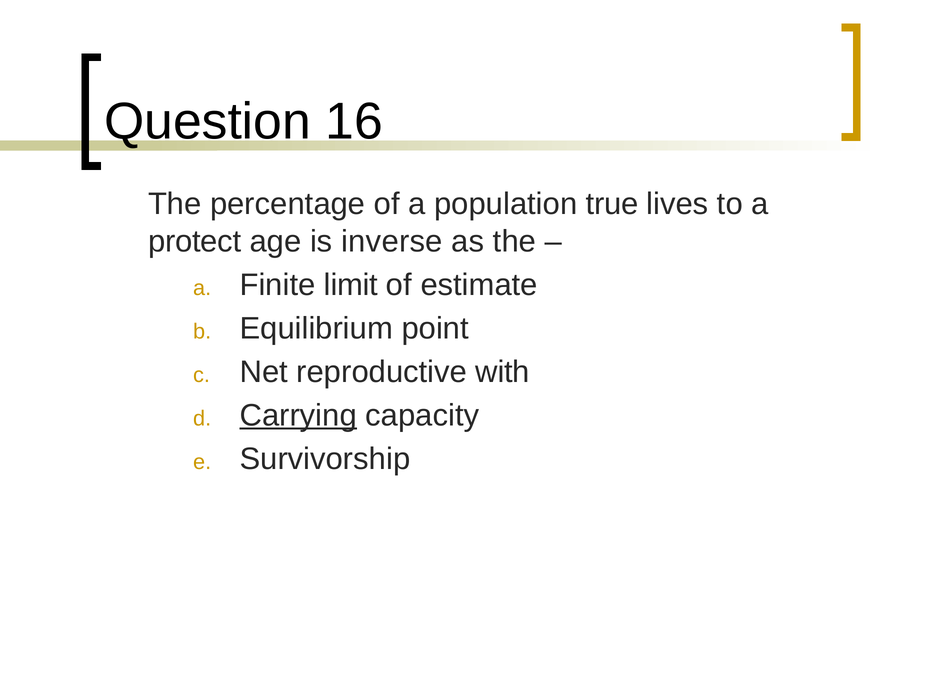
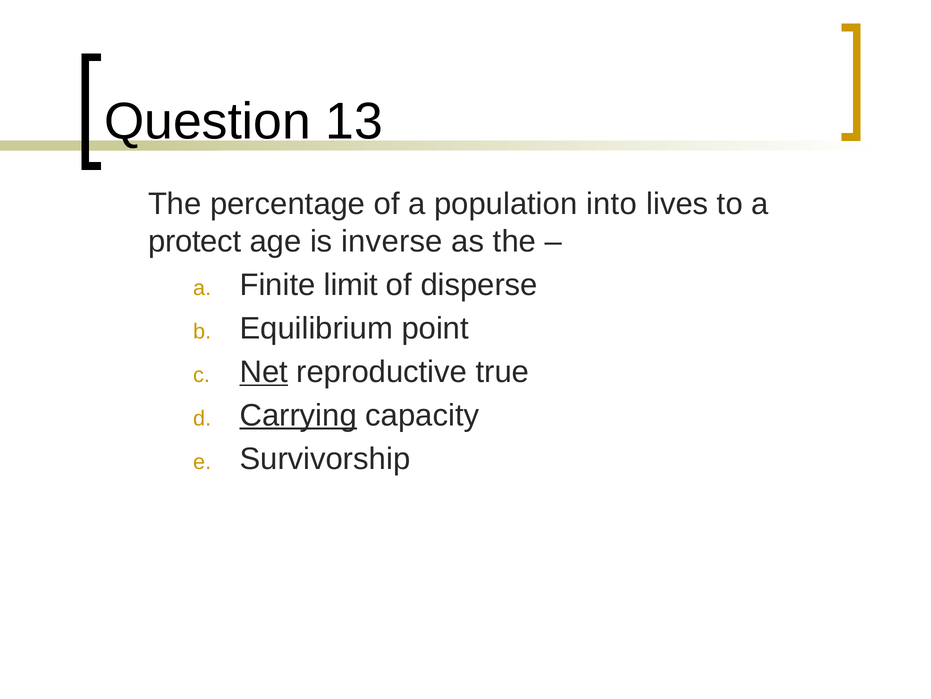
16: 16 -> 13 (354, 122)
true: true -> into (612, 204)
estimate: estimate -> disperse (479, 285)
Net underline: none -> present (264, 371)
with: with -> true (502, 371)
